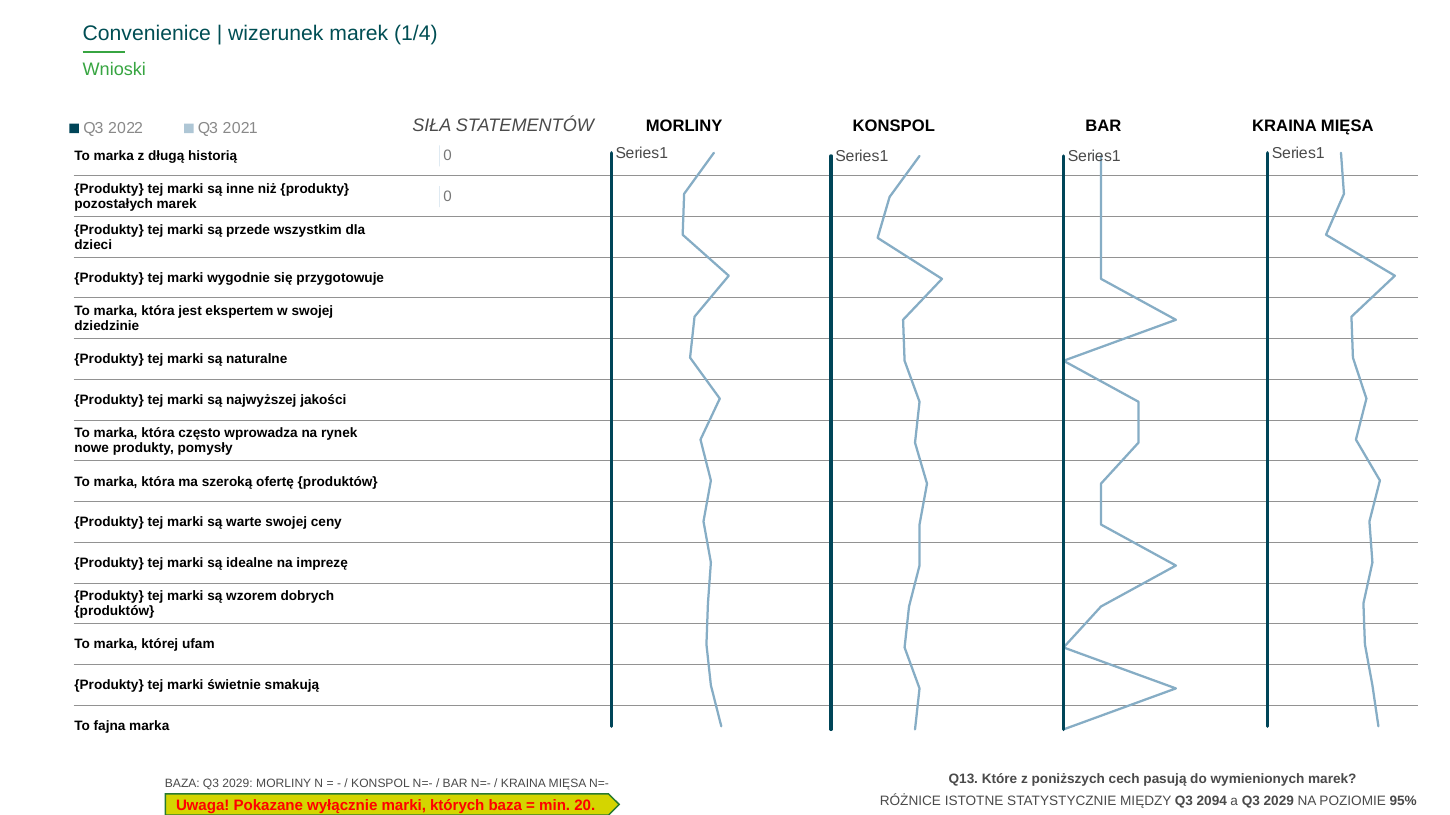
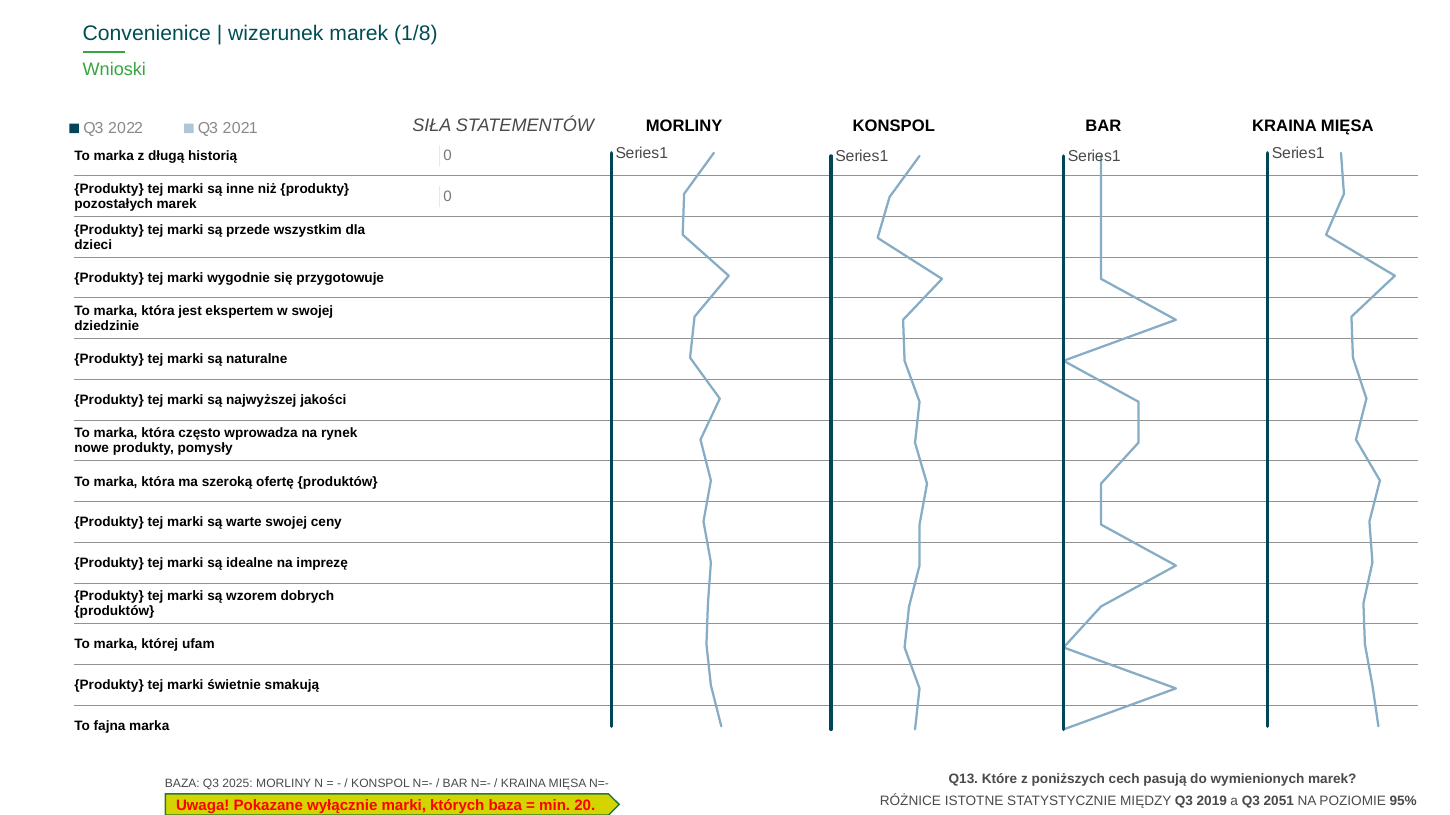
1/4: 1/4 -> 1/8 (416, 34)
BAZA Q3 2029: 2029 -> 2025 (238, 784)
2094: 2094 -> 2019 (1212, 802)
a Q3 2029: 2029 -> 2051 (1279, 802)
